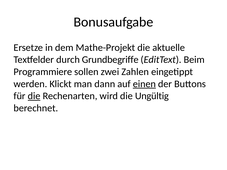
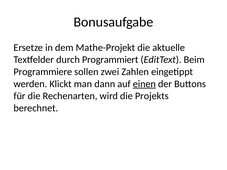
Grundbegriffe: Grundbegriffe -> Programmiert (110, 60)
die underline: present -> none (34, 96)
Ungültig: Ungültig -> Projekts (152, 96)
